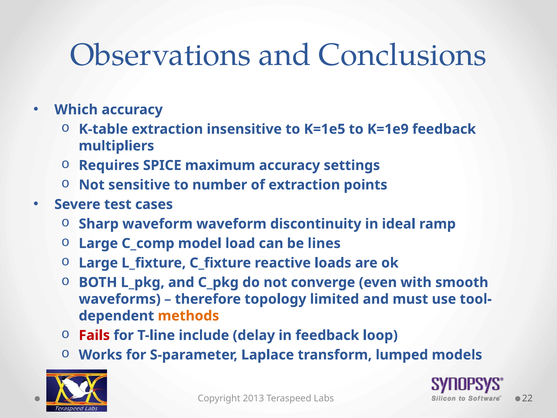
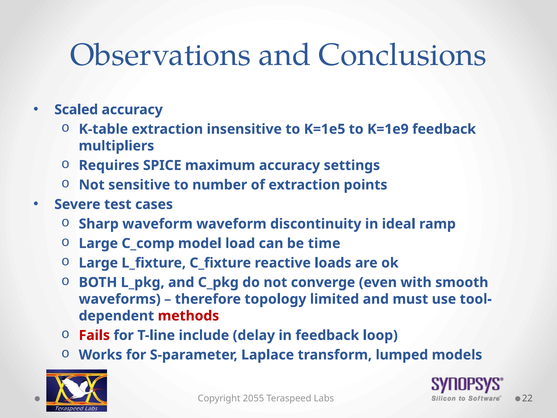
Which: Which -> Scaled (76, 110)
lines: lines -> time (324, 243)
methods colour: orange -> red (188, 316)
2013: 2013 -> 2055 (253, 398)
